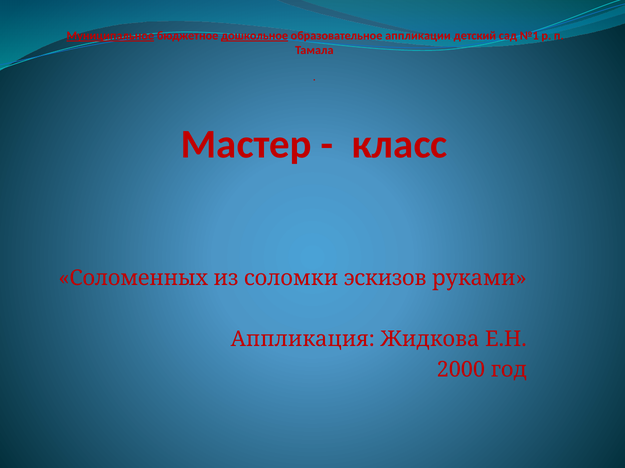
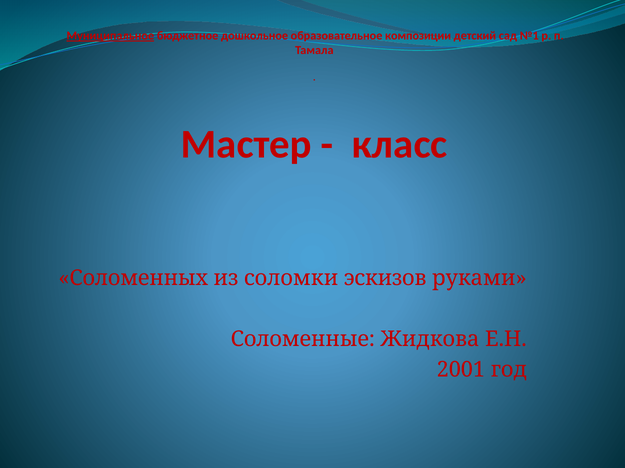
дошкольное underline: present -> none (255, 36)
аппликации: аппликации -> композиции (418, 36)
Аппликация: Аппликация -> Соломенные (303, 340)
2000: 2000 -> 2001 (461, 370)
